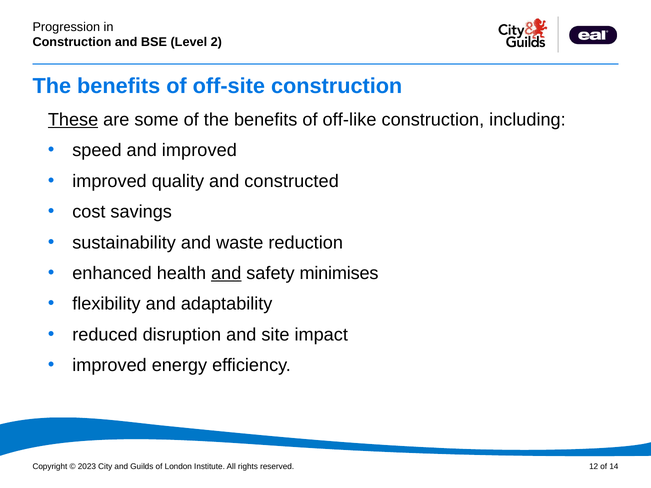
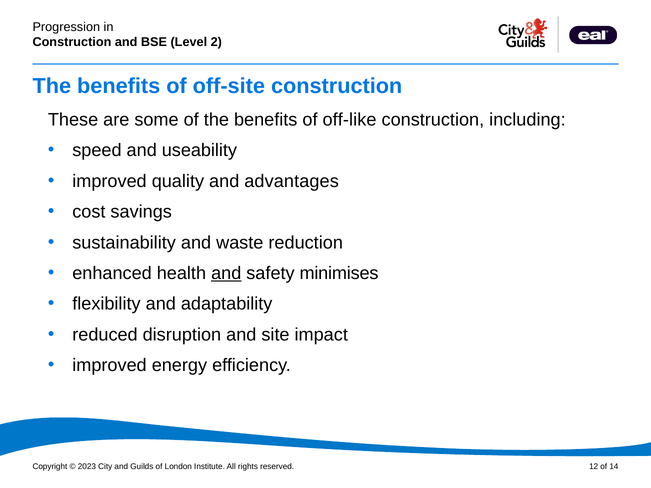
These underline: present -> none (73, 120)
and improved: improved -> useability (199, 150)
constructed: constructed -> advantages (292, 181)
